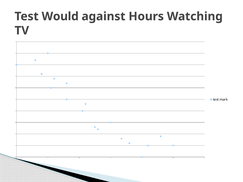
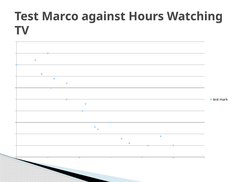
Would: Would -> Marco (60, 16)
